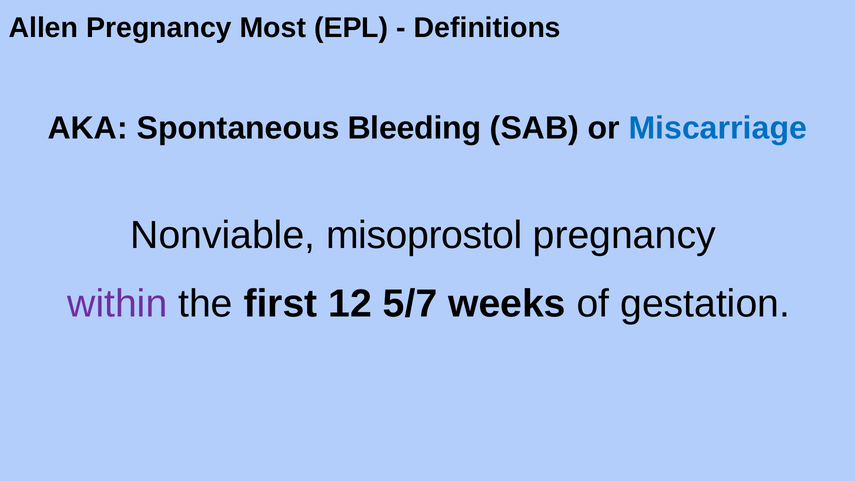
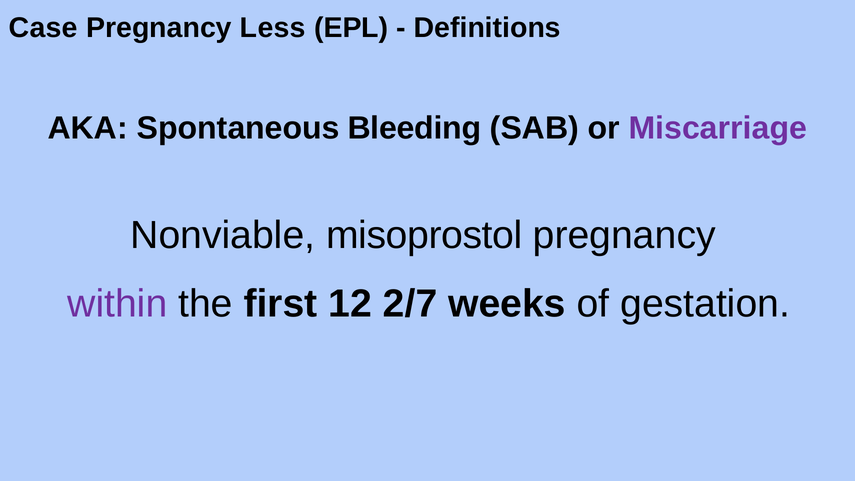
Allen: Allen -> Case (43, 28)
Most: Most -> Less (273, 28)
Miscarriage colour: blue -> purple (718, 128)
5/7: 5/7 -> 2/7 (410, 304)
